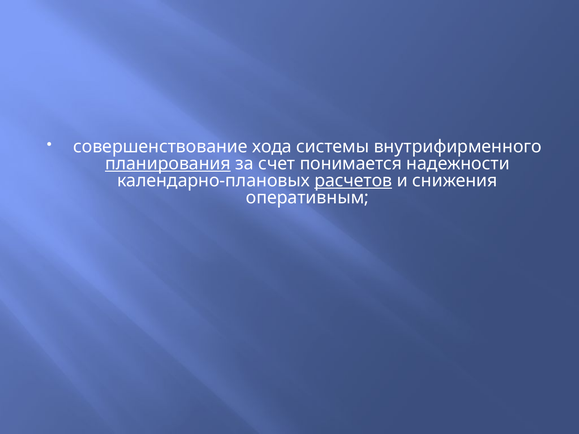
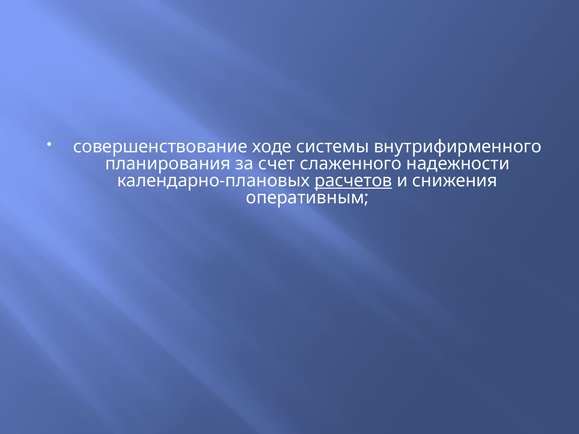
хода: хода -> ходе (272, 147)
планирования underline: present -> none (168, 164)
понимается: понимается -> слаженного (351, 164)
